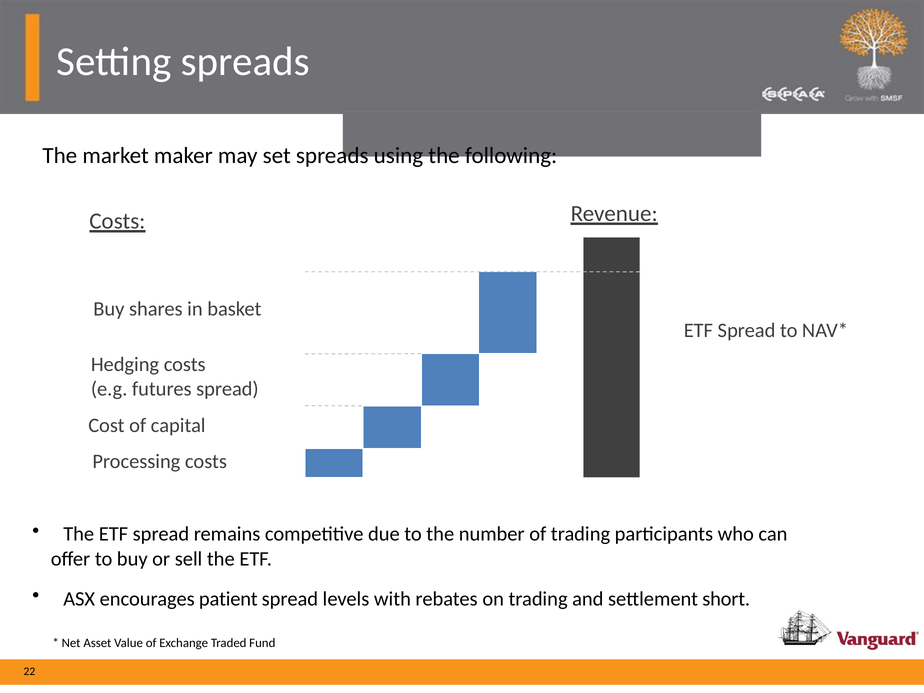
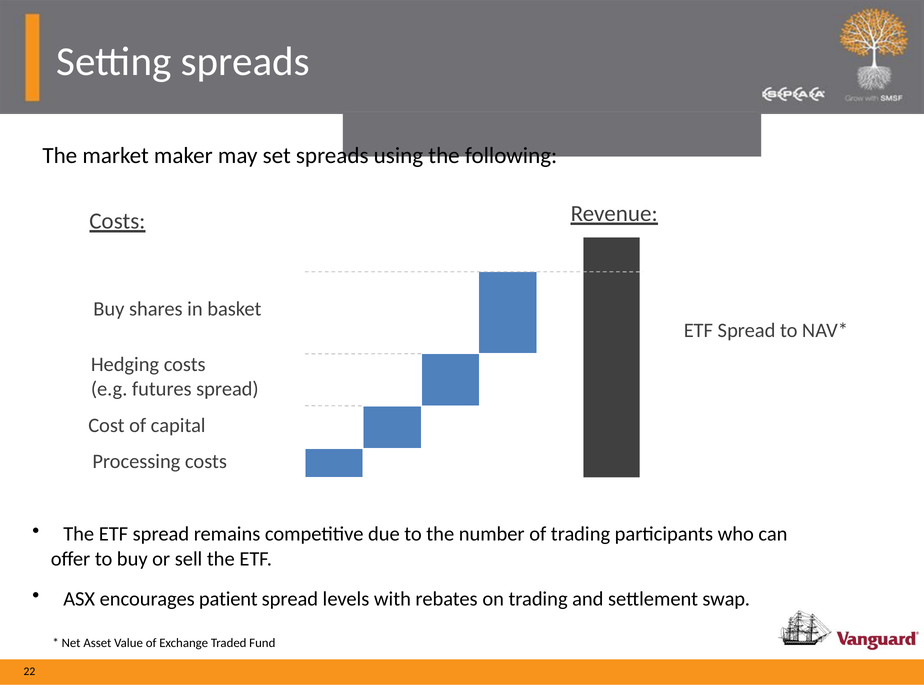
short: short -> swap (726, 599)
